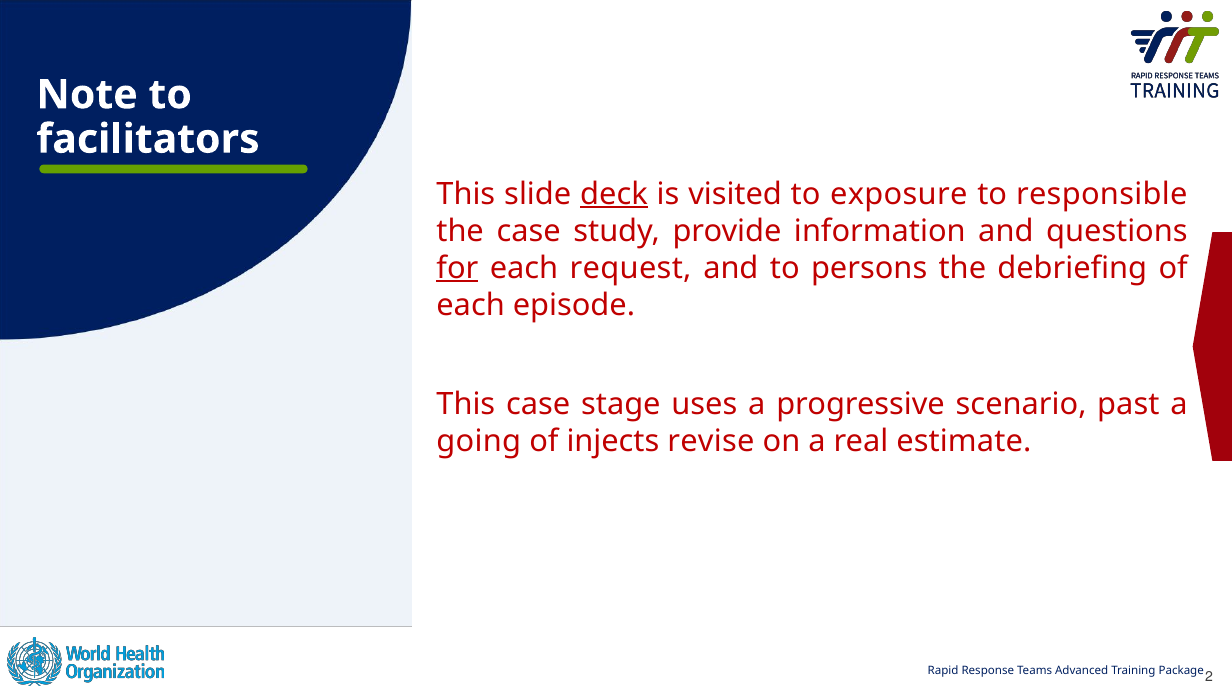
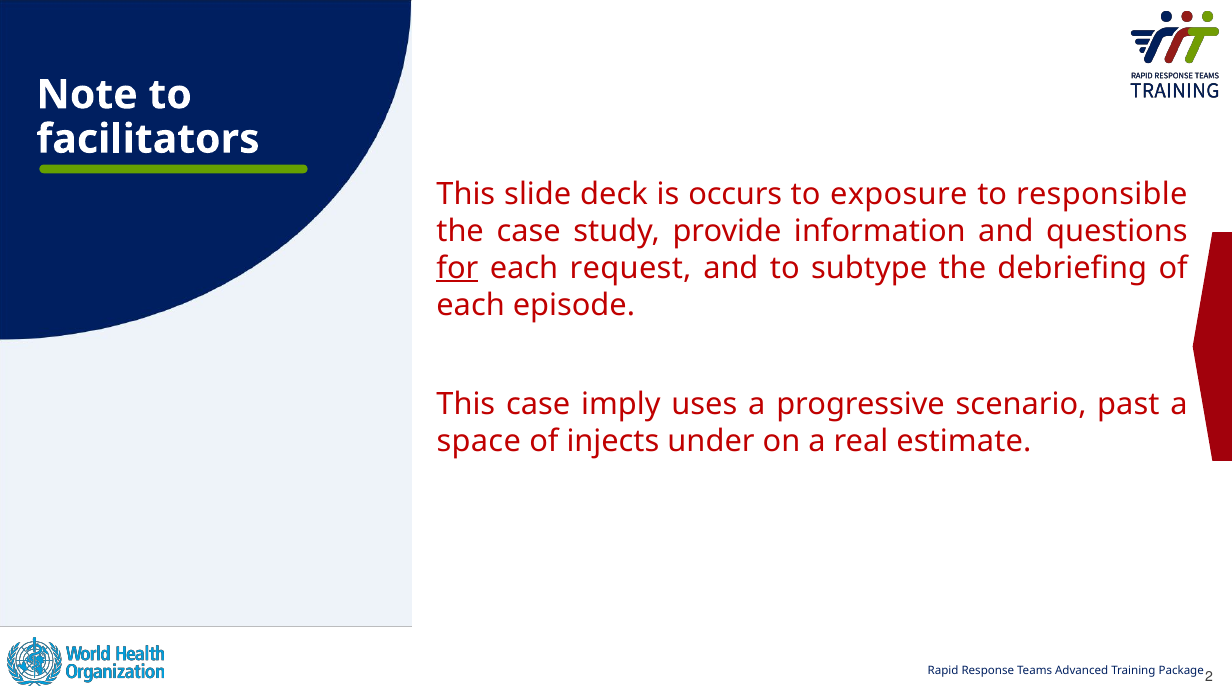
deck underline: present -> none (614, 194)
visited: visited -> occurs (735, 194)
persons: persons -> subtype (869, 268)
stage: stage -> imply (621, 405)
going: going -> space (479, 441)
revise: revise -> under (711, 441)
